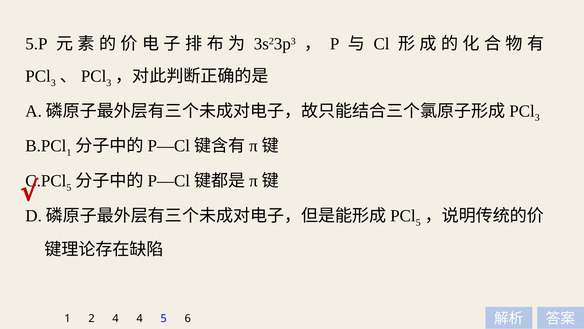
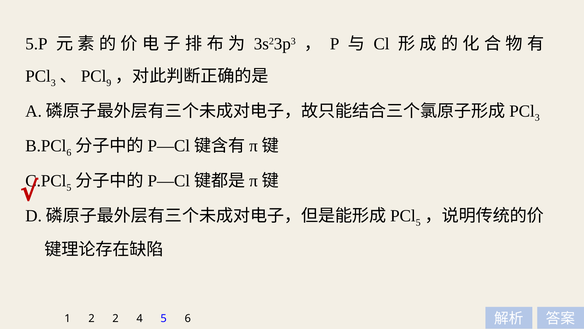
3: 3 -> 9 (109, 83)
1: 1 -> 6 (69, 152)
2 4: 4 -> 2 (116, 318)
